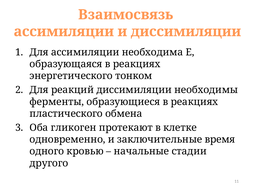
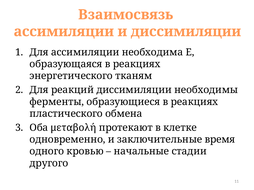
тонком: тонком -> тканям (134, 76)
гликоген: гликоген -> μεταβολή (74, 128)
